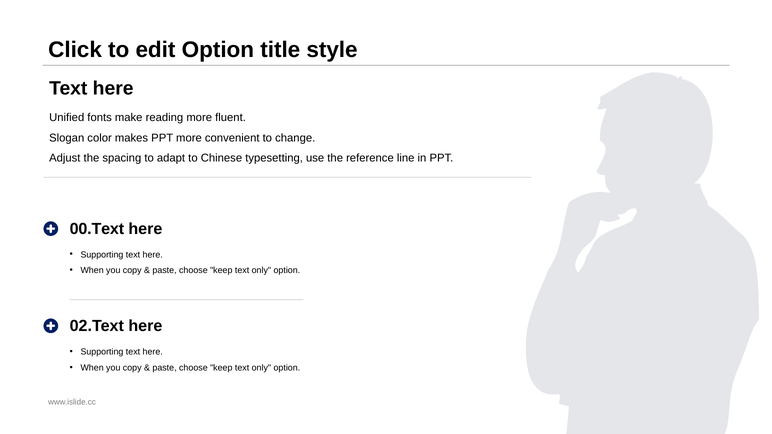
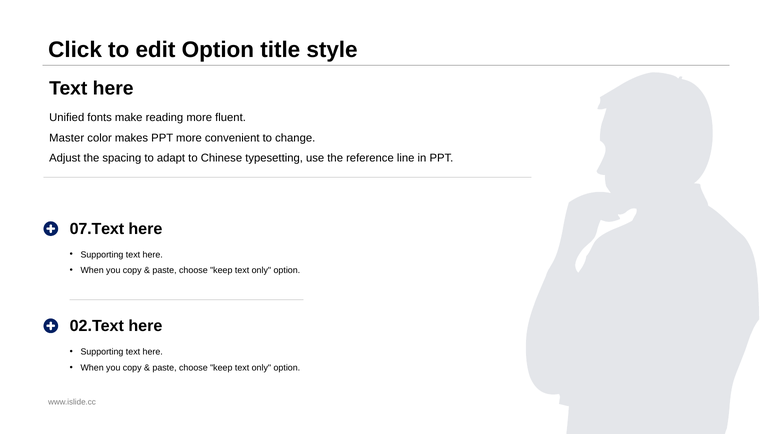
Slogan: Slogan -> Master (67, 138)
00.Text: 00.Text -> 07.Text (97, 229)
